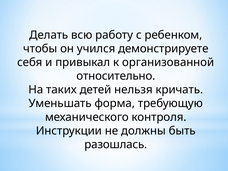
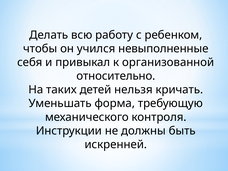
демонстрируете: демонстрируете -> невыполненные (163, 49)
разошлась: разошлась -> искренней (116, 144)
